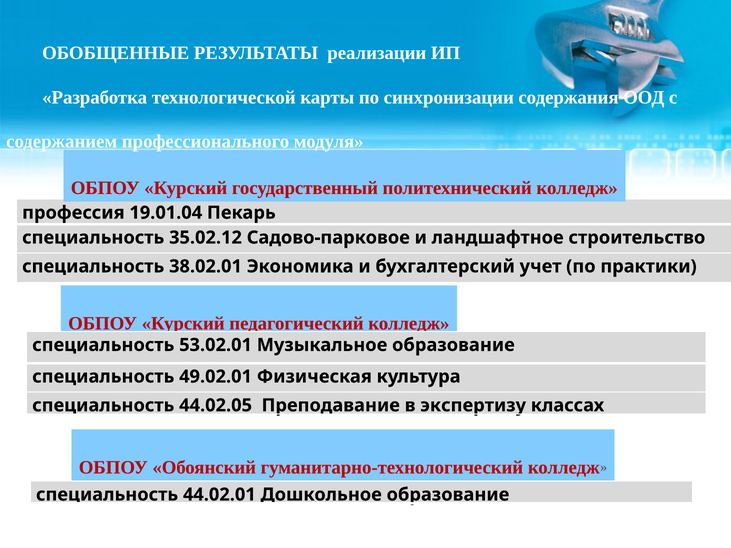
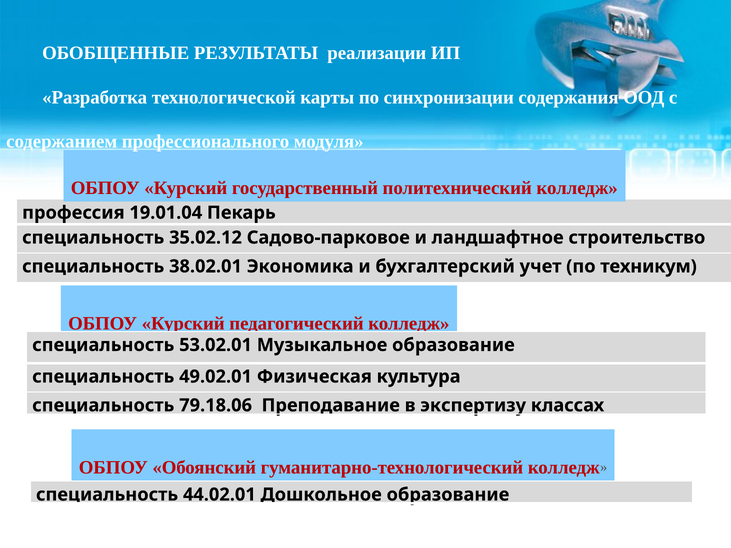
практики: практики -> техникум (649, 266)
44.02.05: 44.02.05 -> 79.18.06 (216, 406)
